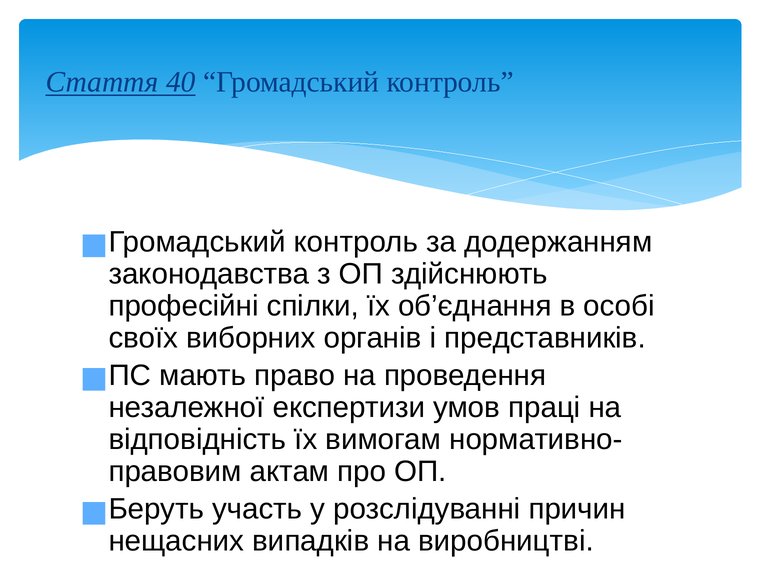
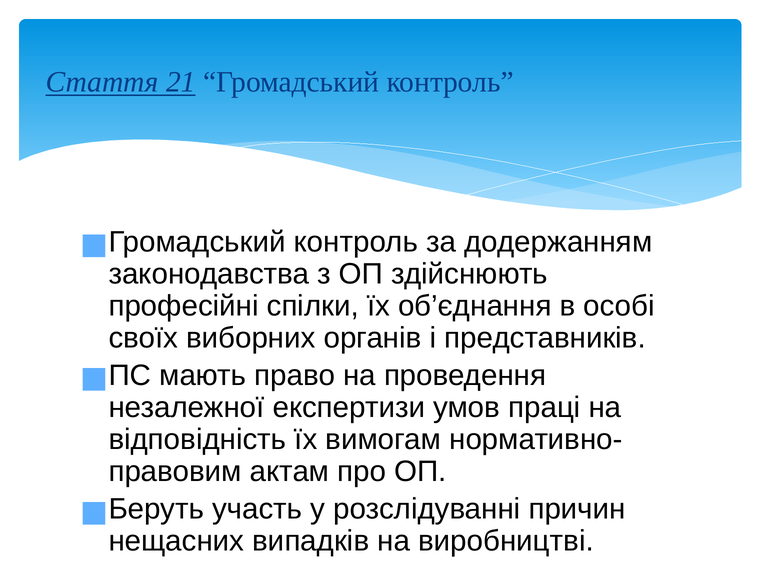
40: 40 -> 21 (181, 82)
